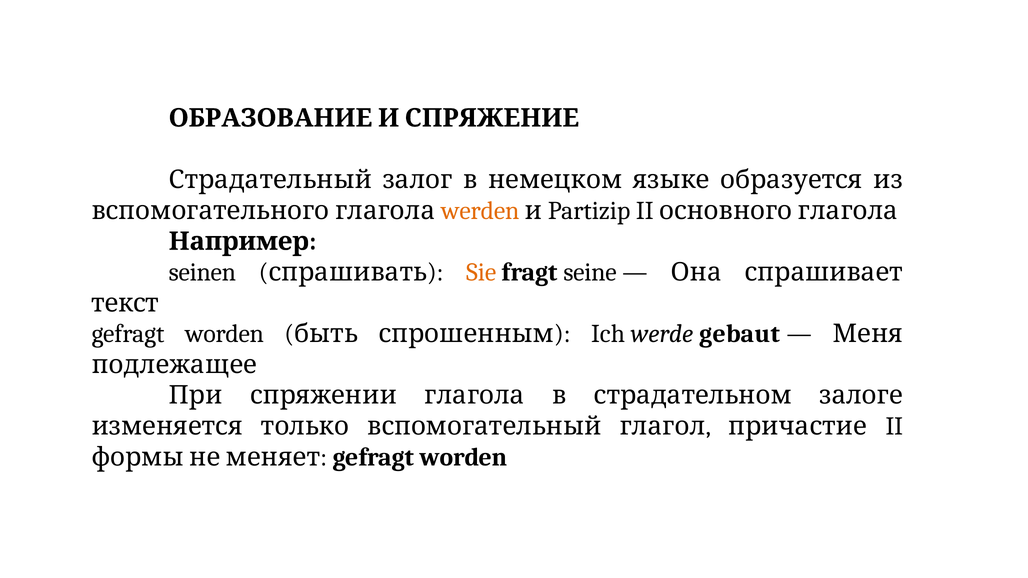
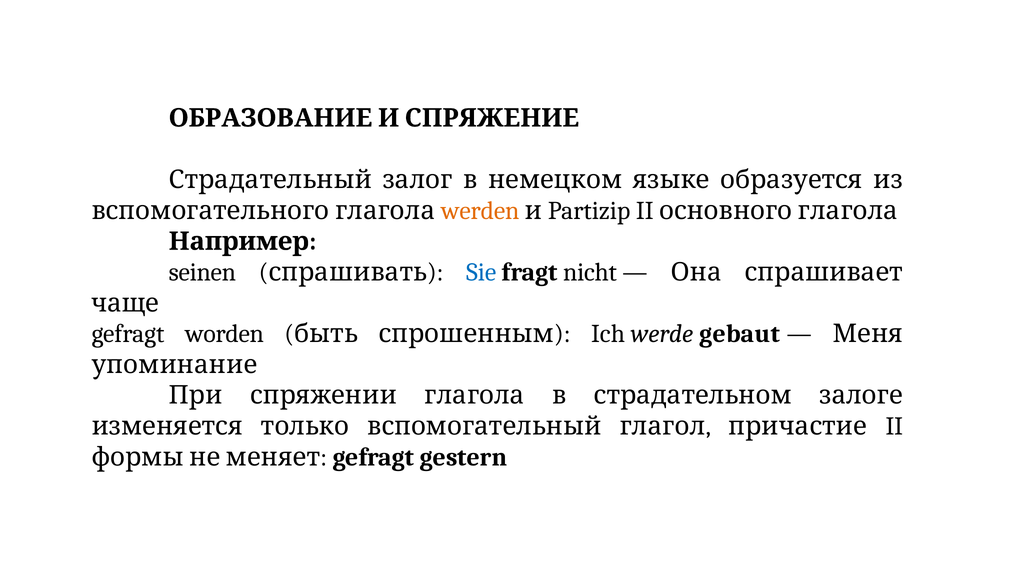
Sie colour: orange -> blue (481, 272)
seine: seine -> nicht (590, 272)
текст: текст -> чаще (125, 303)
подлежащее: подлежащее -> упоминание (174, 365)
worden: worden -> gestern (464, 457)
